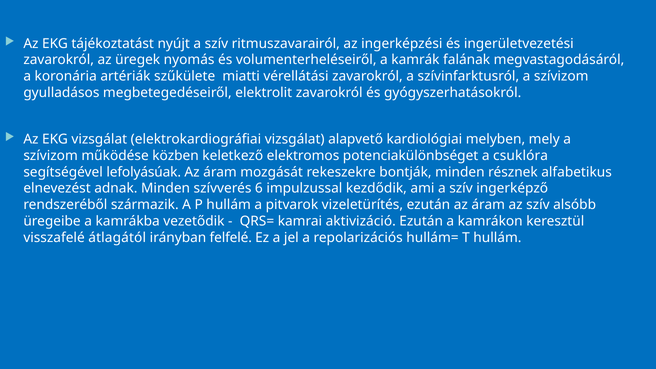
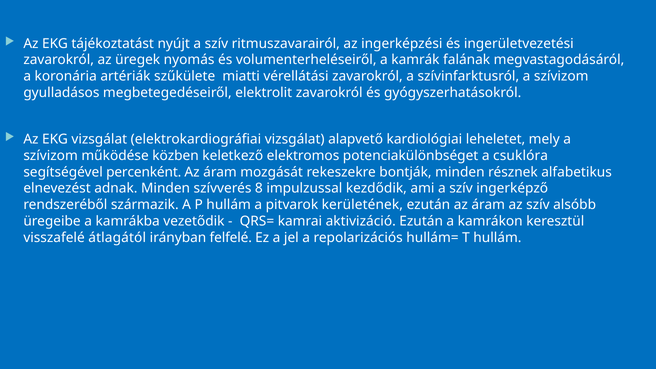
melyben: melyben -> leheletet (496, 139)
lefolyásúak: lefolyásúak -> percenként (144, 172)
6: 6 -> 8 (259, 188)
vizeletürítés: vizeletürítés -> kerületének (362, 205)
